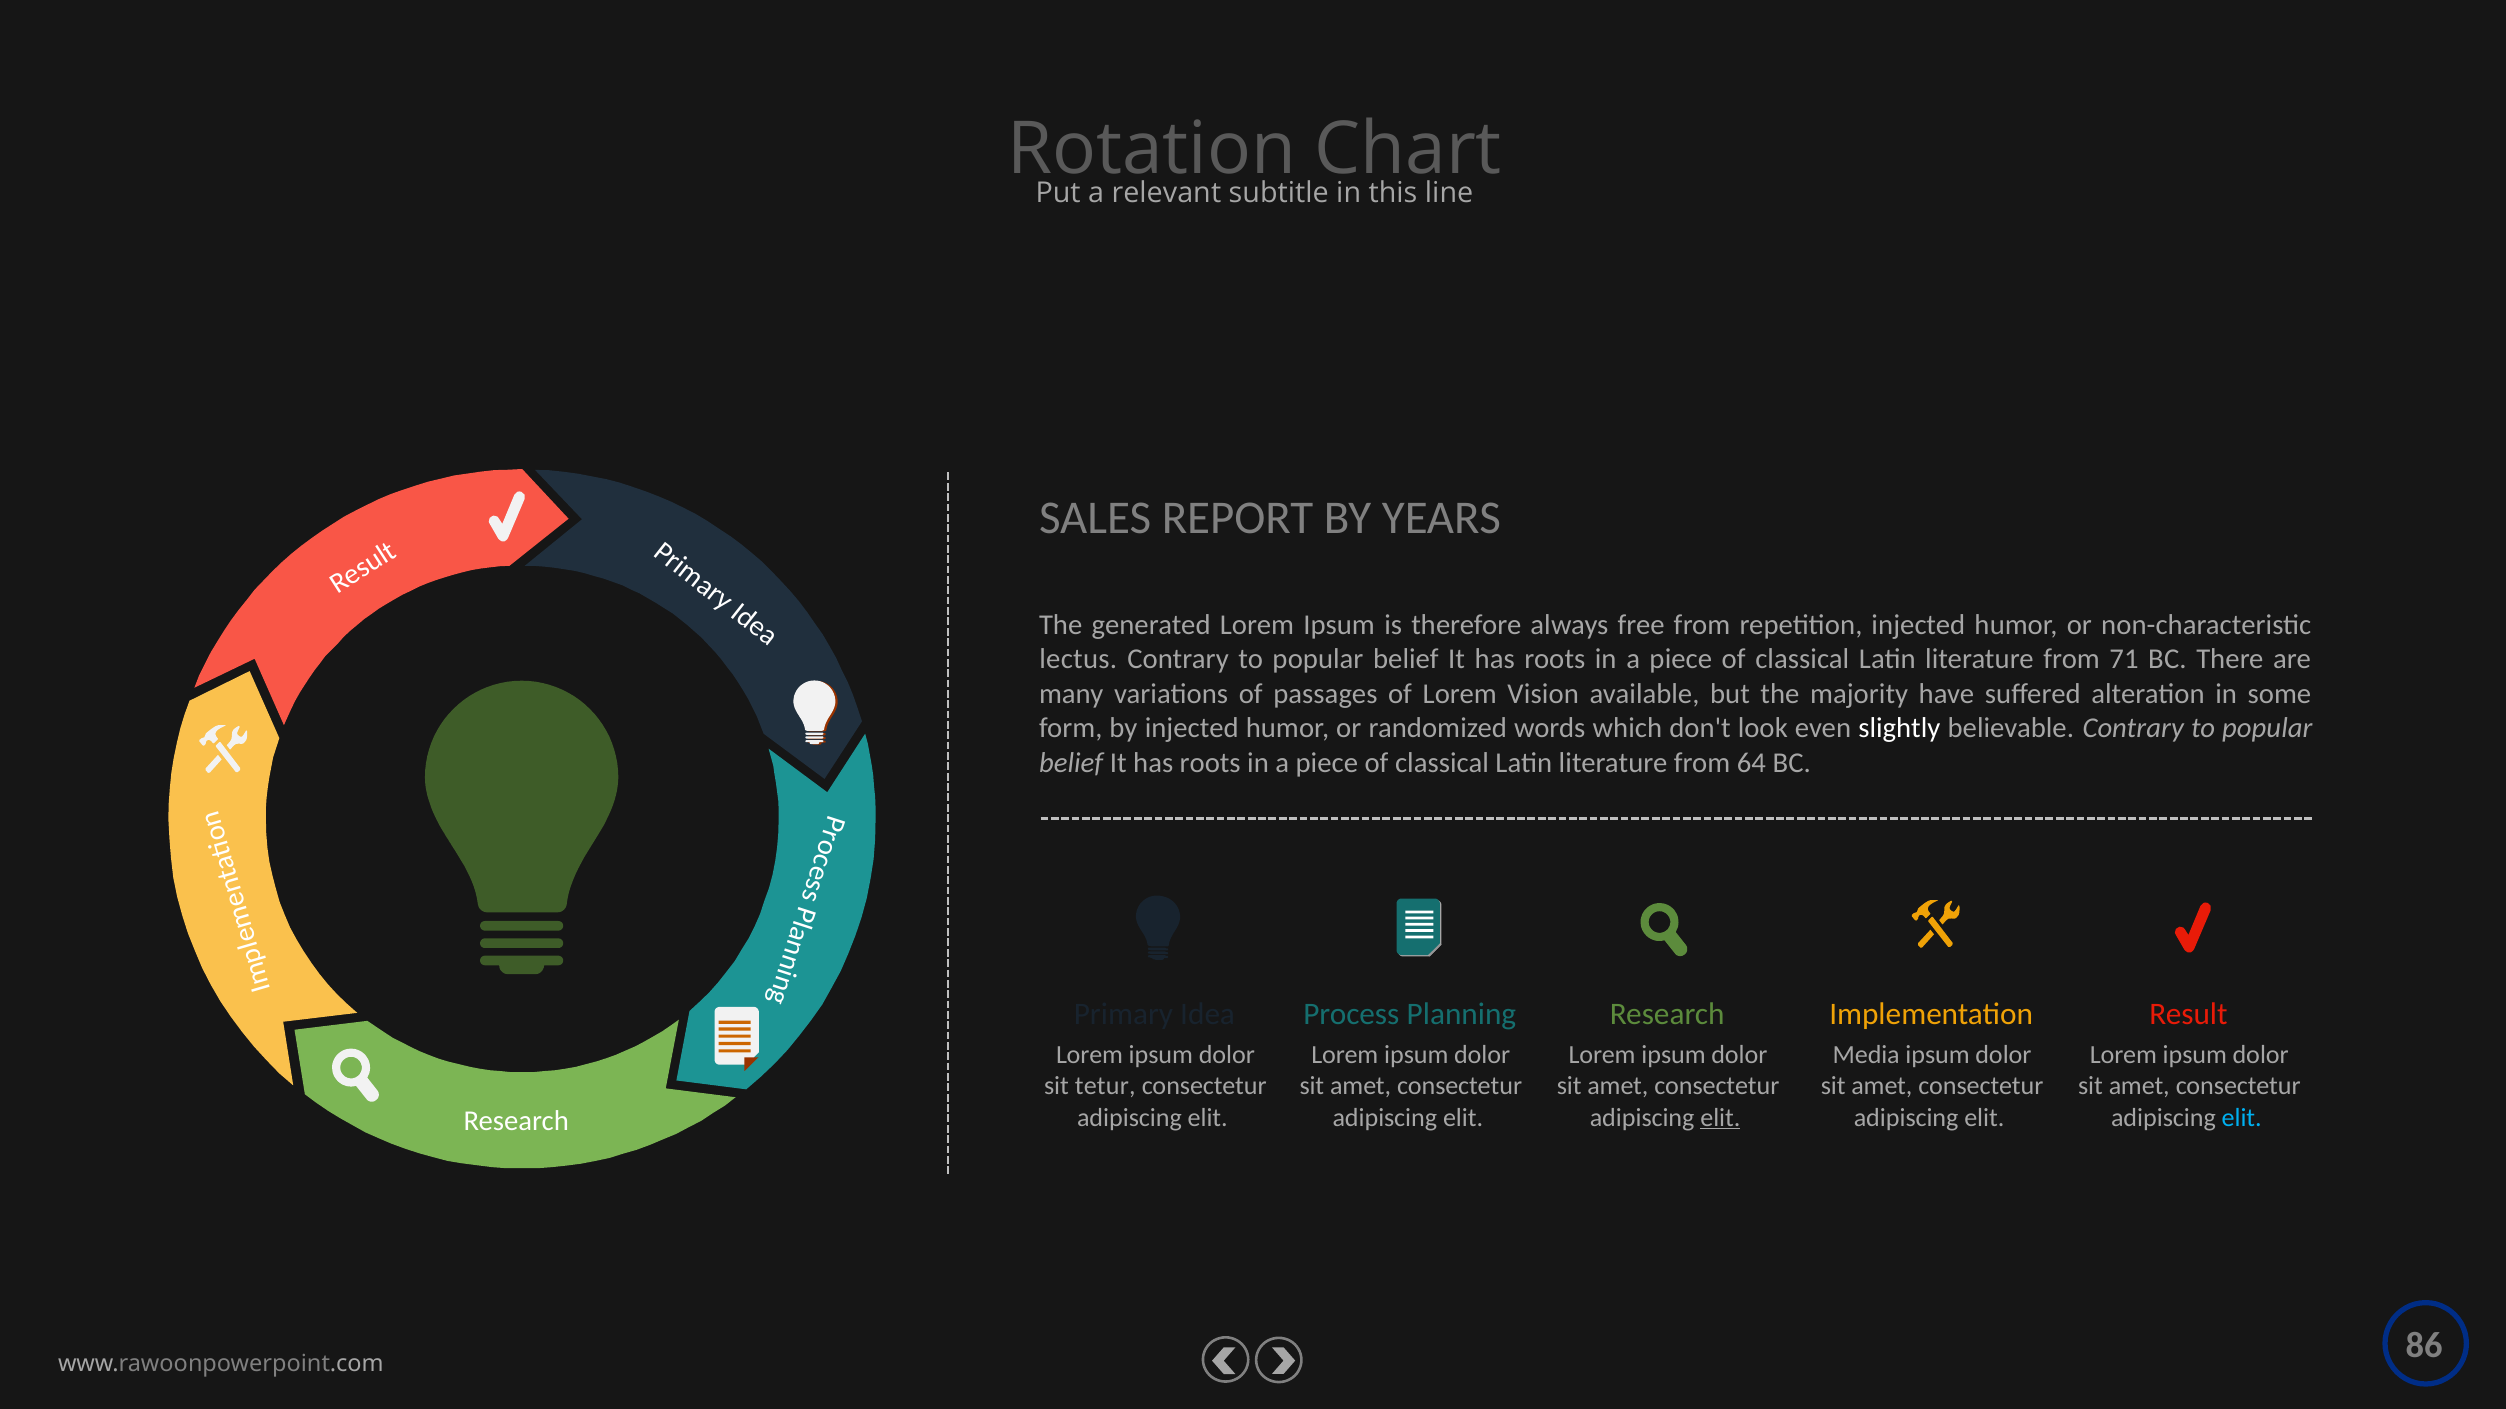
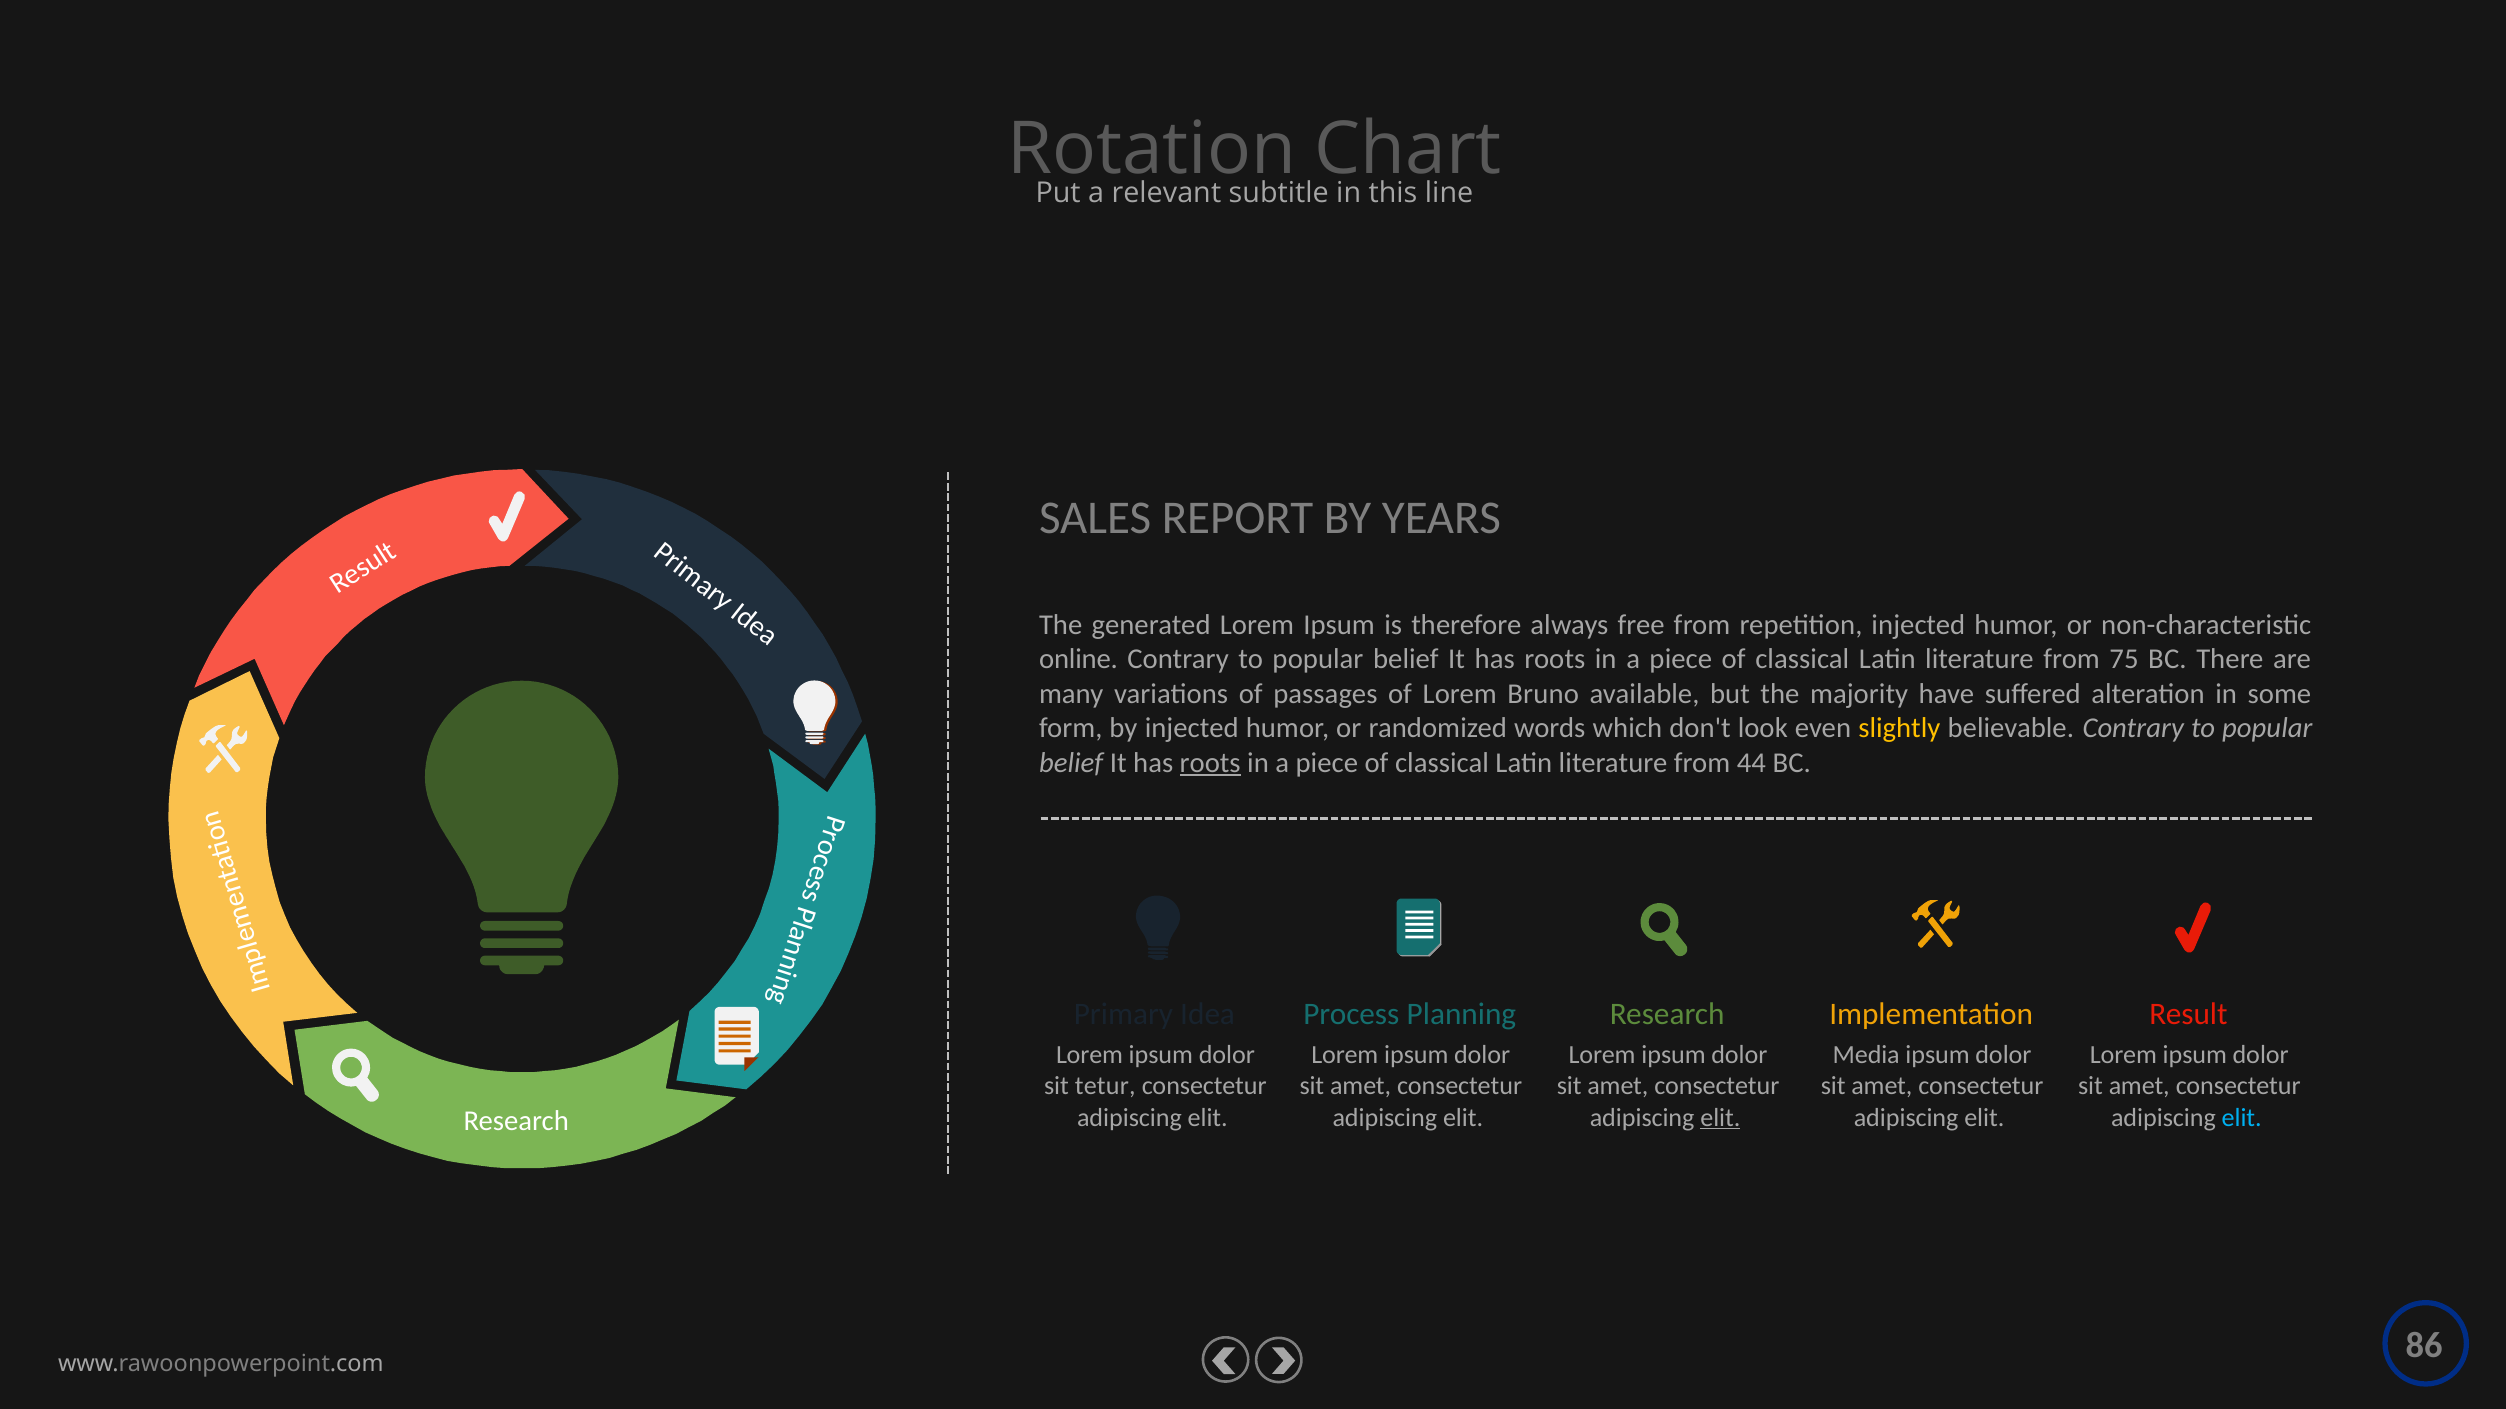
lectus: lectus -> online (1078, 660)
71: 71 -> 75 (2124, 660)
Vision: Vision -> Bruno (1543, 694)
slightly colour: white -> yellow (1899, 729)
roots underline: none -> present (1210, 763)
64: 64 -> 44 (1751, 763)
